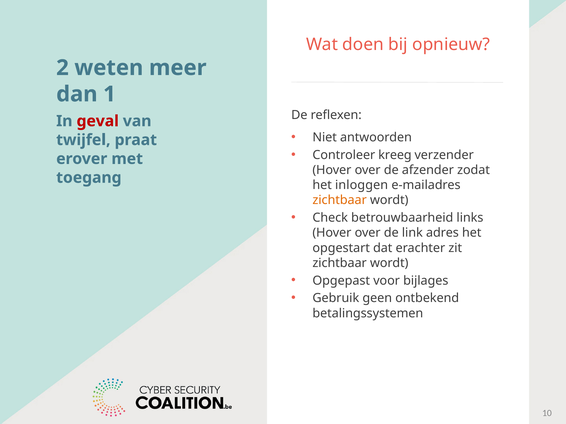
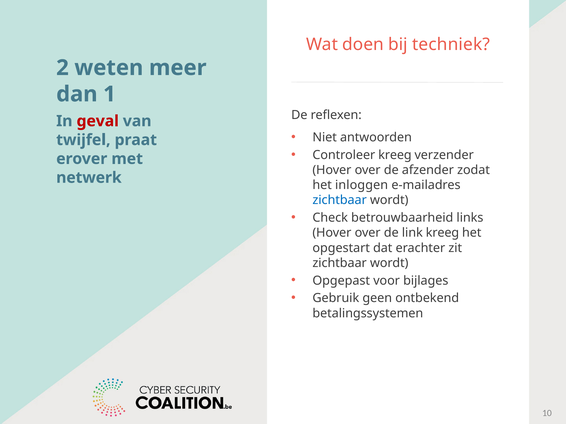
opnieuw: opnieuw -> techniek (451, 45)
toegang: toegang -> netwerk (89, 178)
zichtbaar colour: orange -> blue (340, 200)
link adres: adres -> kreeg (442, 233)
